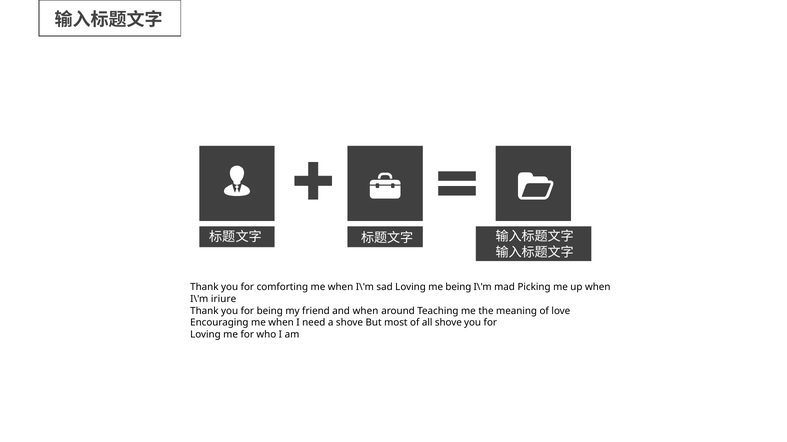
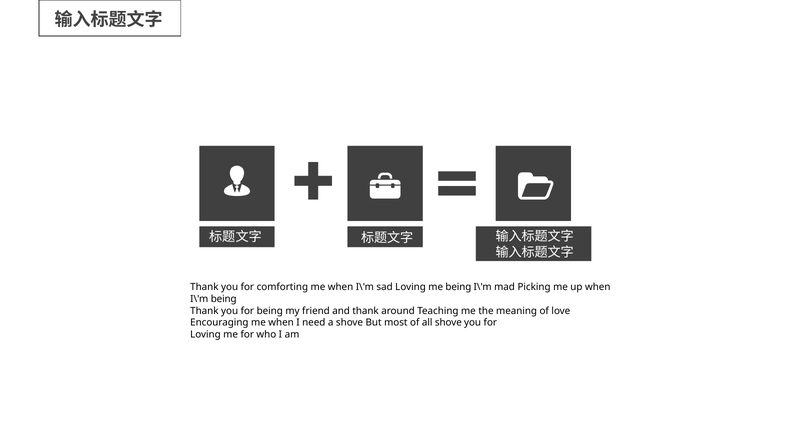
I\'m iriure: iriure -> being (224, 299)
and when: when -> thank (366, 311)
